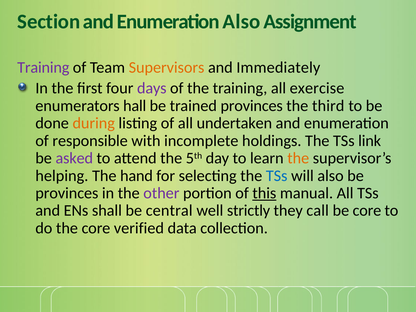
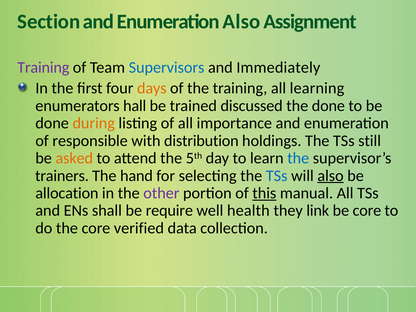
Supervisors colour: orange -> blue (167, 68)
days colour: purple -> orange (152, 88)
exercise: exercise -> learning (317, 88)
trained provinces: provinces -> discussed (252, 106)
the third: third -> done (328, 106)
undertaken: undertaken -> importance (234, 123)
incomplete: incomplete -> distribution (201, 141)
link: link -> still (370, 141)
asked colour: purple -> orange (74, 158)
the colour: orange -> blue (298, 158)
helping: helping -> trainers (62, 176)
also underline: none -> present (331, 176)
provinces: provinces -> allocation (67, 193)
central: central -> require (169, 211)
strictly: strictly -> health (248, 211)
call: call -> link (318, 211)
